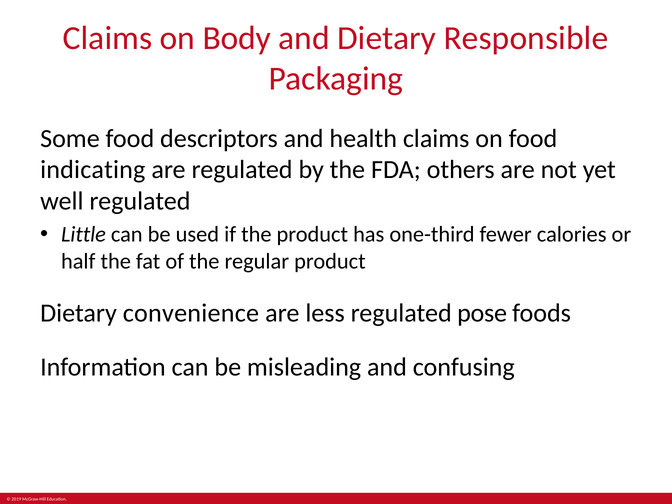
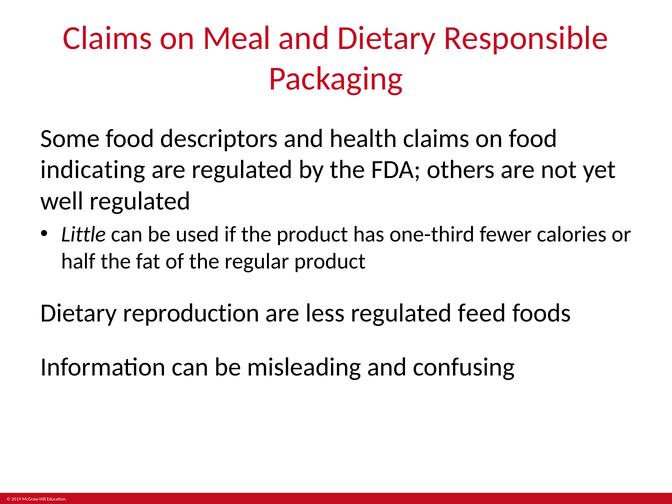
Body: Body -> Meal (237, 38)
convenience: convenience -> reproduction (191, 313)
pose: pose -> feed (482, 313)
